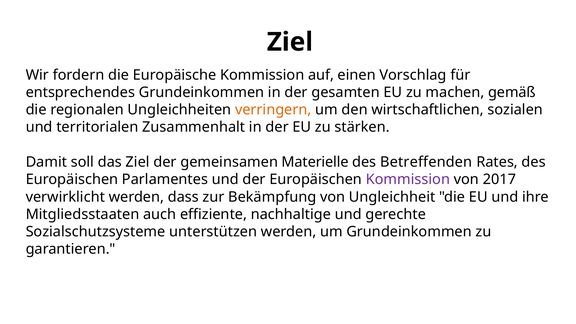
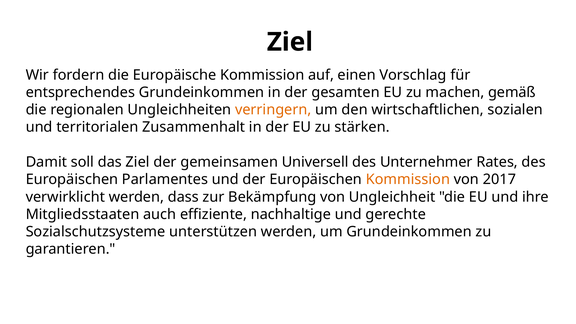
Materielle: Materielle -> Universell (315, 162)
Betreffenden: Betreffenden -> Unternehmer (426, 162)
Kommission colour: purple -> orange (408, 179)
